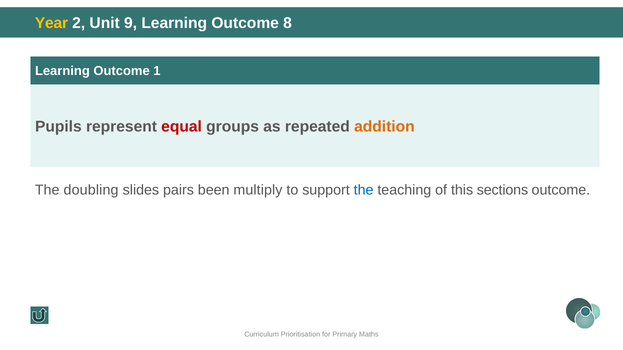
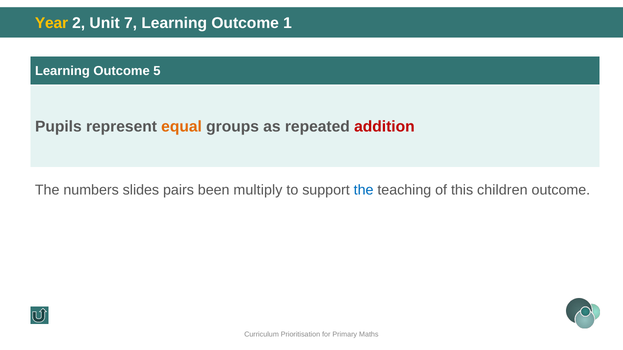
9: 9 -> 7 (131, 23)
8: 8 -> 1 (288, 23)
1: 1 -> 5 (157, 71)
equal colour: red -> orange (182, 127)
addition colour: orange -> red (384, 127)
doubling: doubling -> numbers (91, 191)
sections: sections -> children (502, 191)
